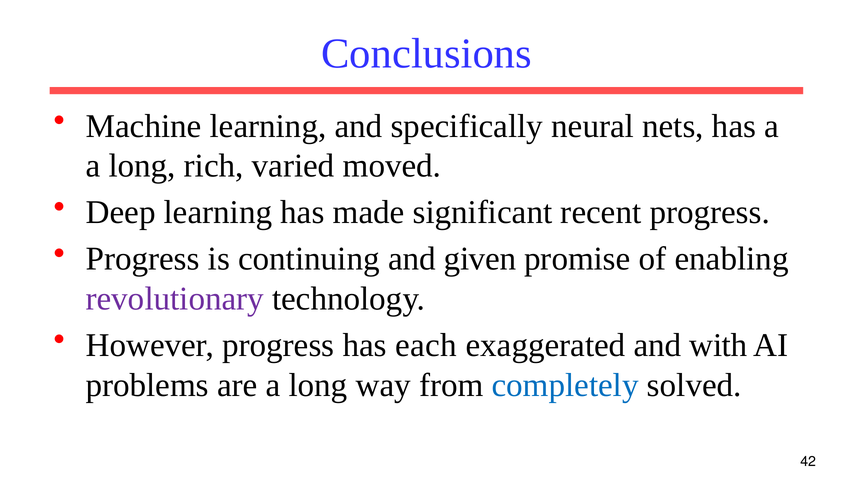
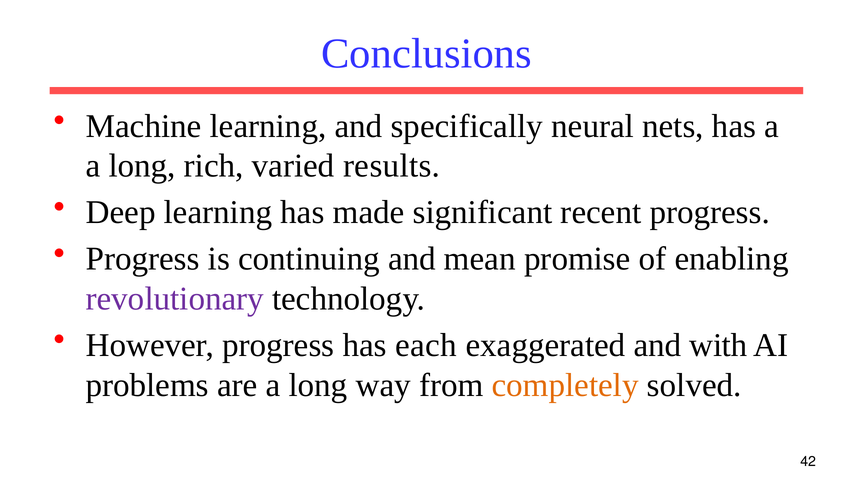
moved: moved -> results (392, 166)
given: given -> mean (480, 259)
completely colour: blue -> orange (565, 385)
